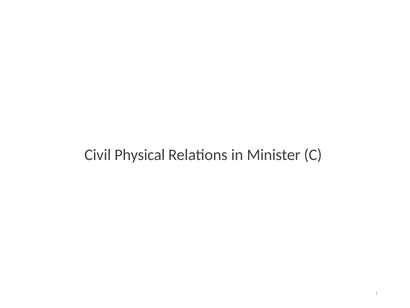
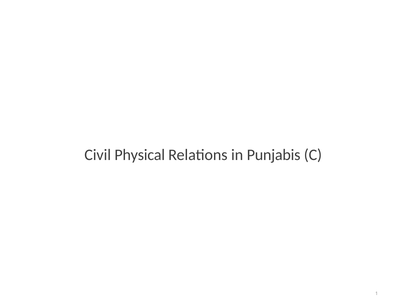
Minister: Minister -> Punjabis (274, 155)
